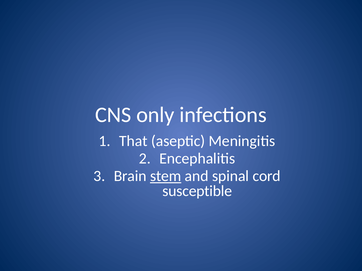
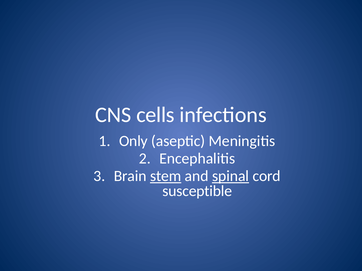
only: only -> cells (155, 115)
That: That -> Only (133, 141)
spinal underline: none -> present (231, 176)
